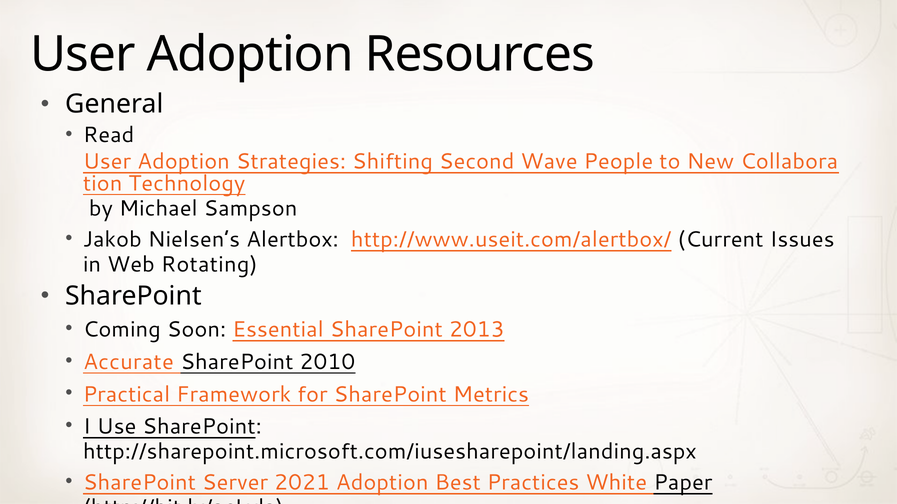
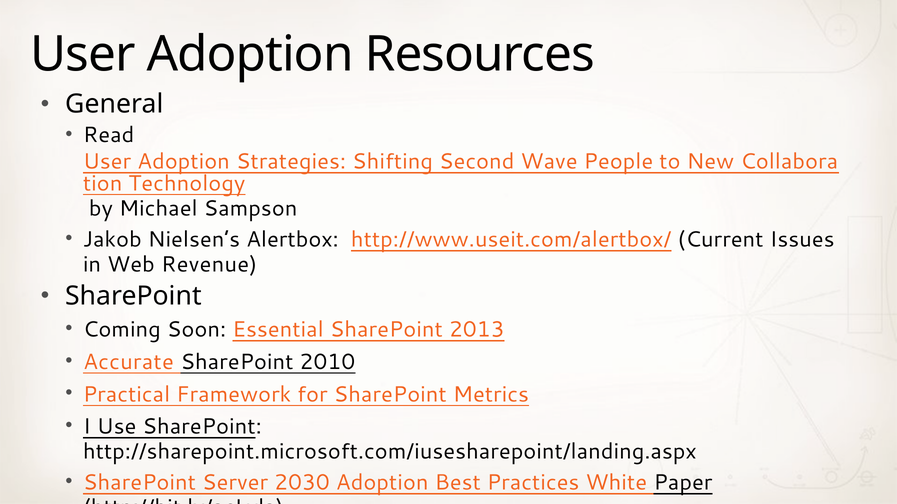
Rotating: Rotating -> Revenue (209, 265)
2021: 2021 -> 2030 (302, 483)
